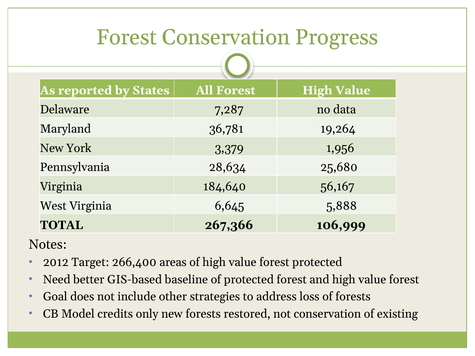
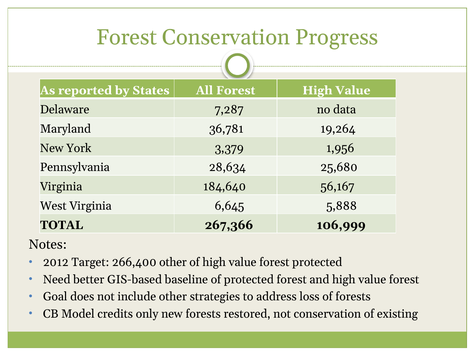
266,400 areas: areas -> other (173, 263)
